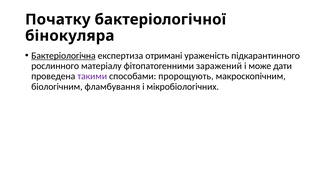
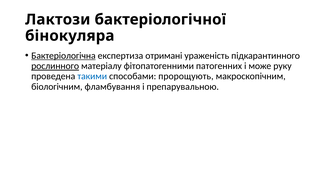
Початку: Початку -> Лактози (58, 19)
рослинного underline: none -> present (55, 66)
заражений: заражений -> патогенних (219, 66)
дати: дати -> руку (282, 66)
такими colour: purple -> blue (92, 76)
мікробіологічних: мікробіологічних -> препарувальною (183, 87)
